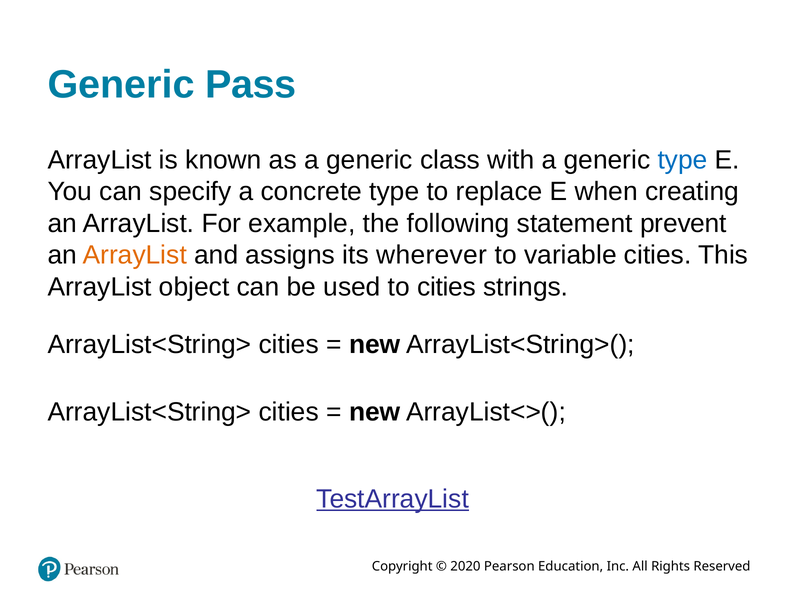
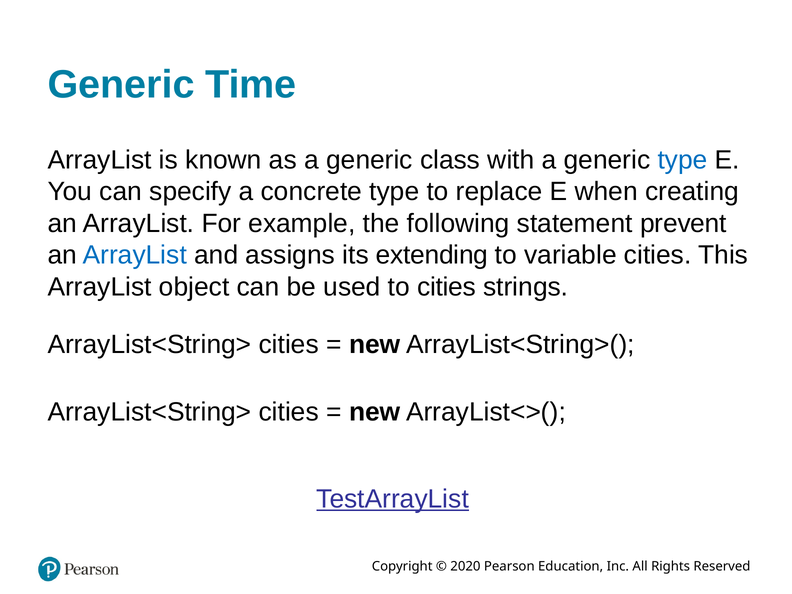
Pass: Pass -> Time (251, 85)
ArrayList colour: orange -> blue (135, 255)
wherever: wherever -> extending (432, 255)
